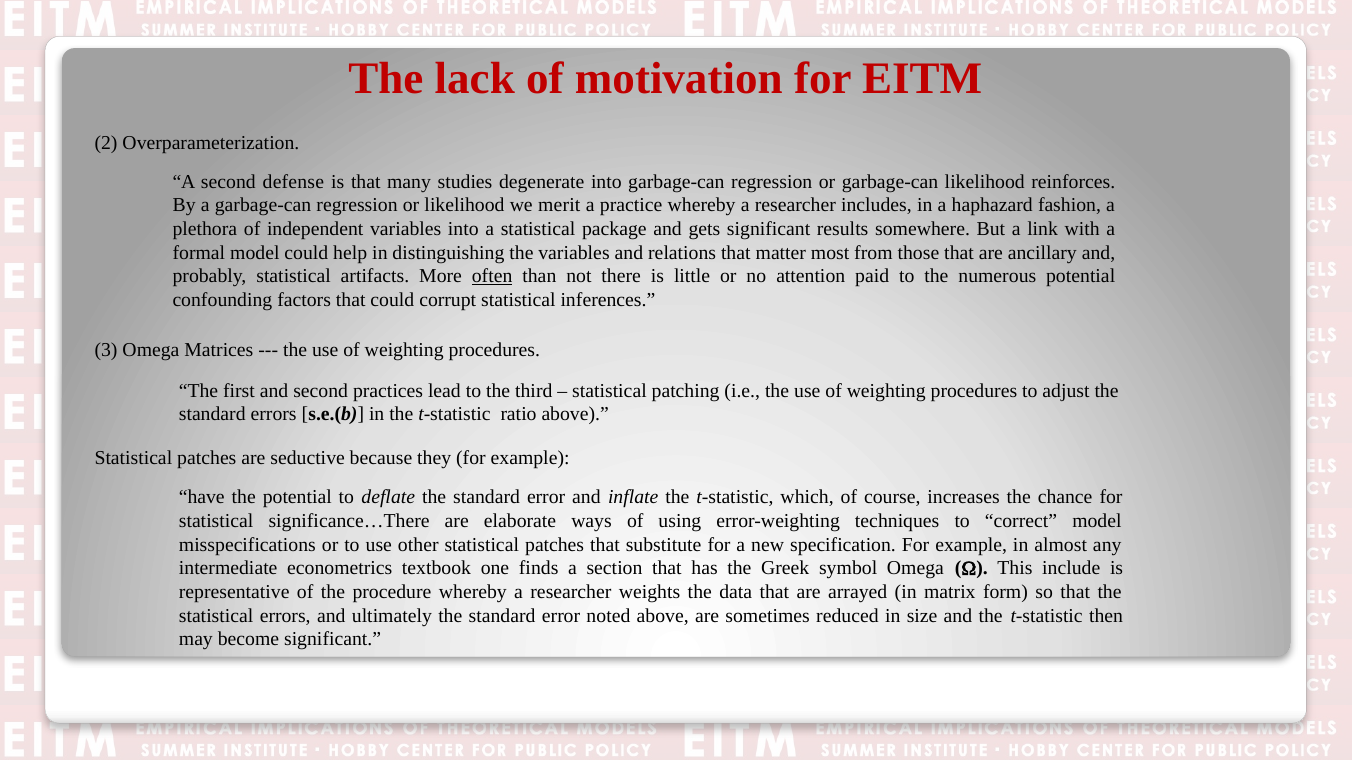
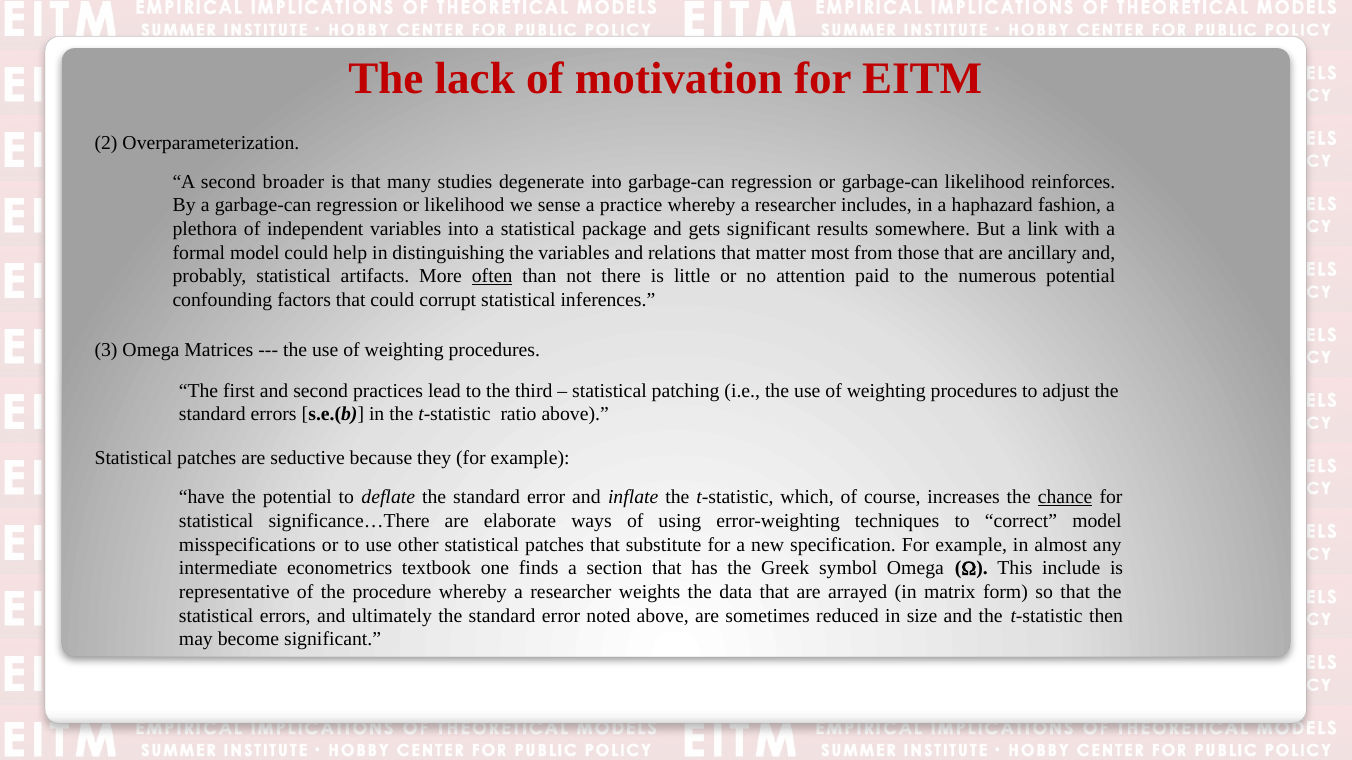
defense: defense -> broader (293, 182)
merit: merit -> sense (559, 206)
chance underline: none -> present (1065, 498)
